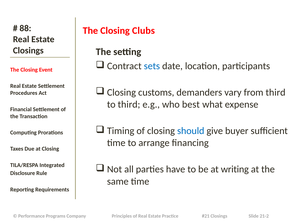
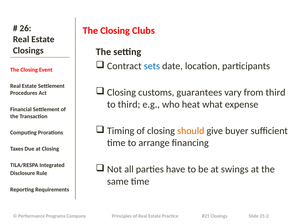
88: 88 -> 26 (25, 28)
demanders: demanders -> guarantees (199, 92)
best: best -> heat (191, 105)
should colour: blue -> orange (191, 131)
writing: writing -> swings (235, 169)
